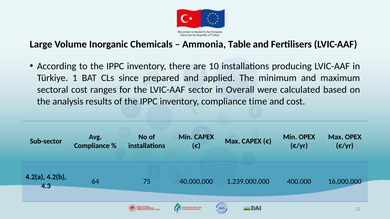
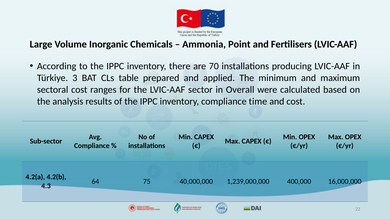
Table: Table -> Point (239, 44)
10: 10 -> 70 (214, 66)
1: 1 -> 3 (75, 78)
since: since -> table (129, 78)
